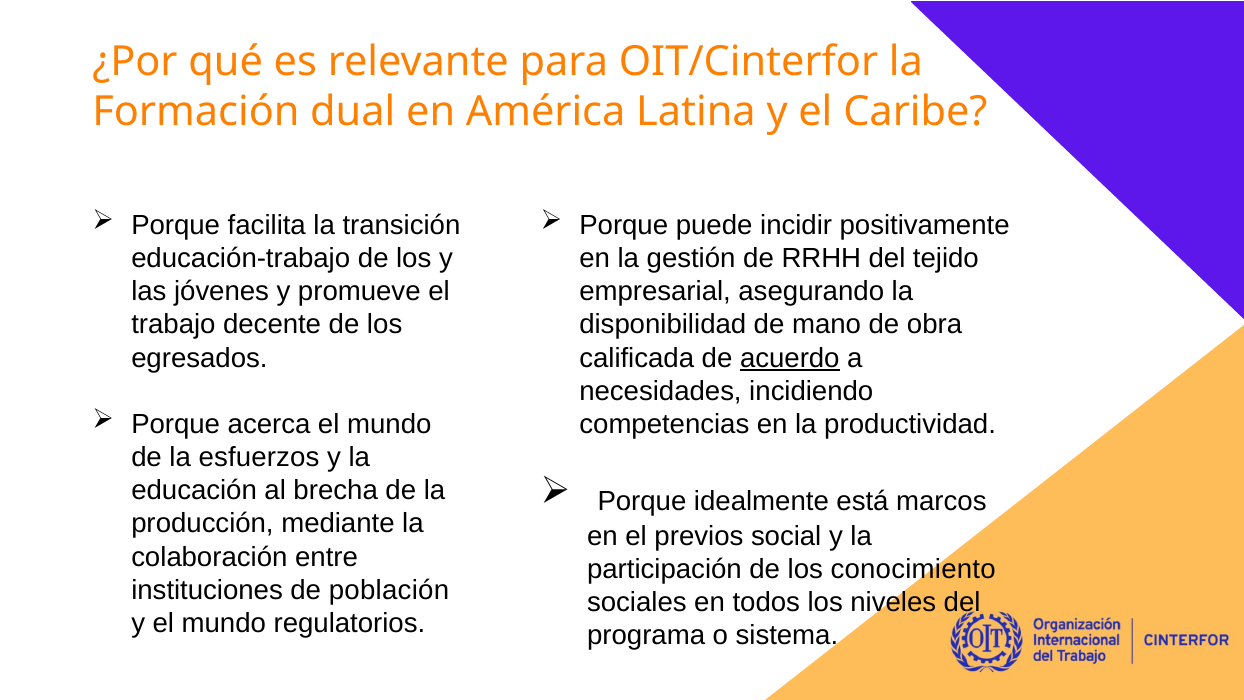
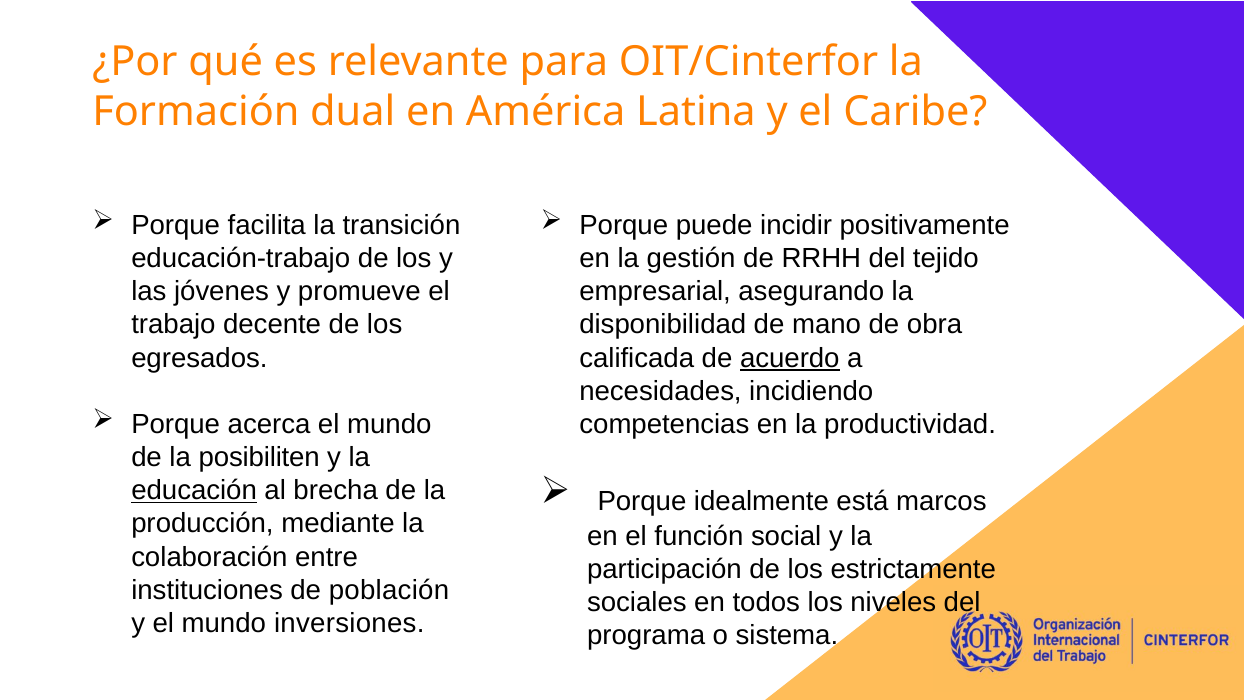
esfuerzos: esfuerzos -> posibiliten (259, 457)
educación underline: none -> present (194, 490)
previos: previos -> función (699, 536)
conocimiento: conocimiento -> estrictamente (913, 569)
regulatorios: regulatorios -> inversiones (349, 623)
